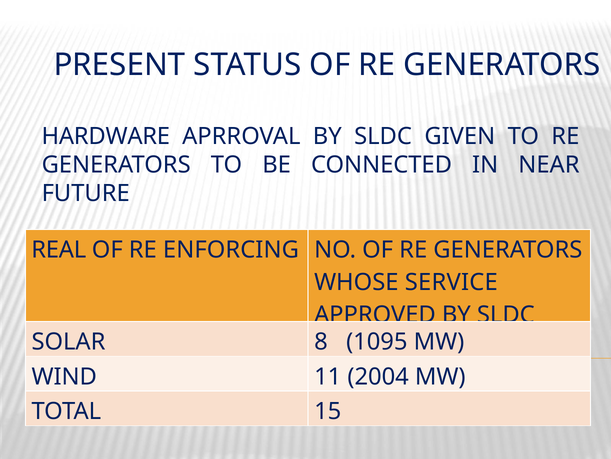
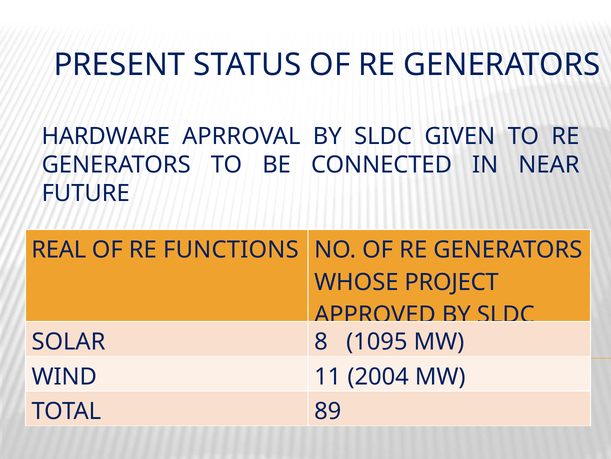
ENFORCING: ENFORCING -> FUNCTIONS (231, 250)
SERVICE: SERVICE -> PROJECT (452, 282)
15: 15 -> 89 (328, 411)
